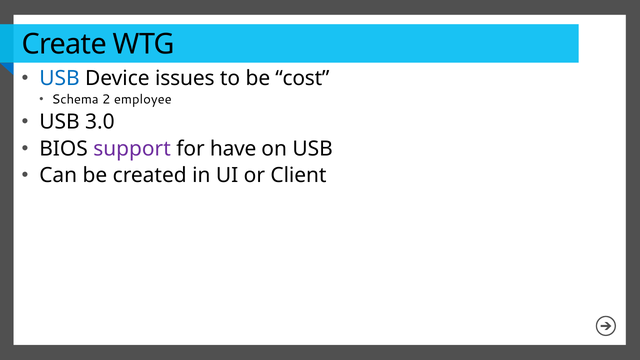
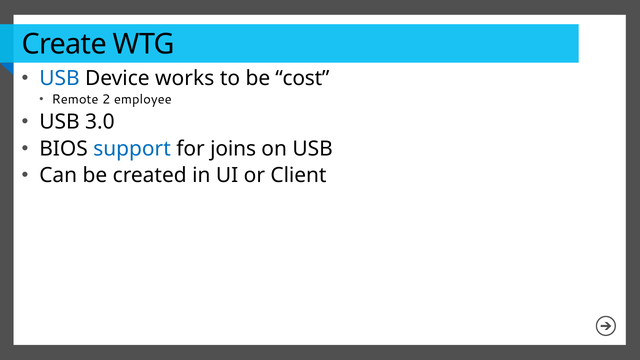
issues: issues -> works (185, 78)
Schema: Schema -> Remote (75, 99)
support colour: purple -> blue (132, 149)
have: have -> joins (233, 149)
